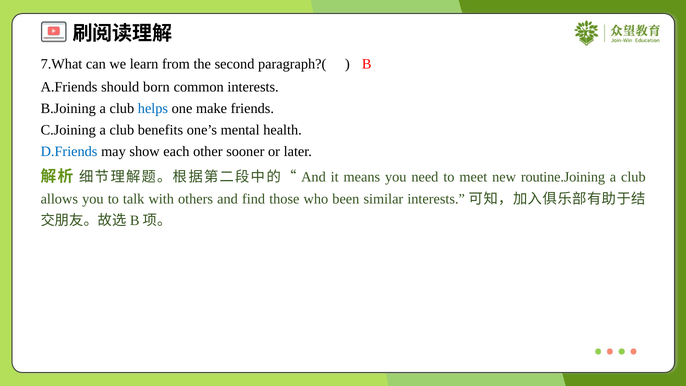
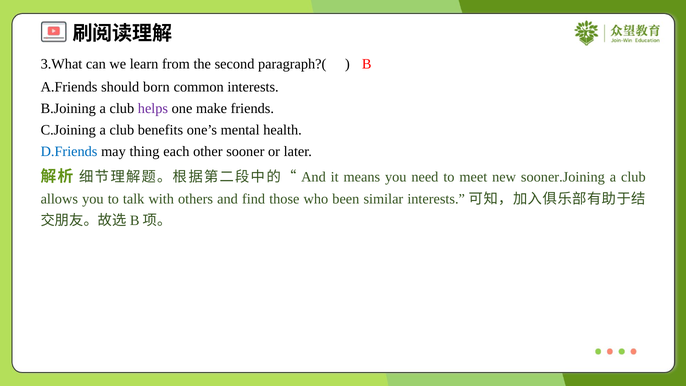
7.What: 7.What -> 3.What (61, 64)
helps colour: blue -> purple (153, 109)
show: show -> thing (144, 151)
routine.Joining: routine.Joining -> sooner.Joining (563, 177)
